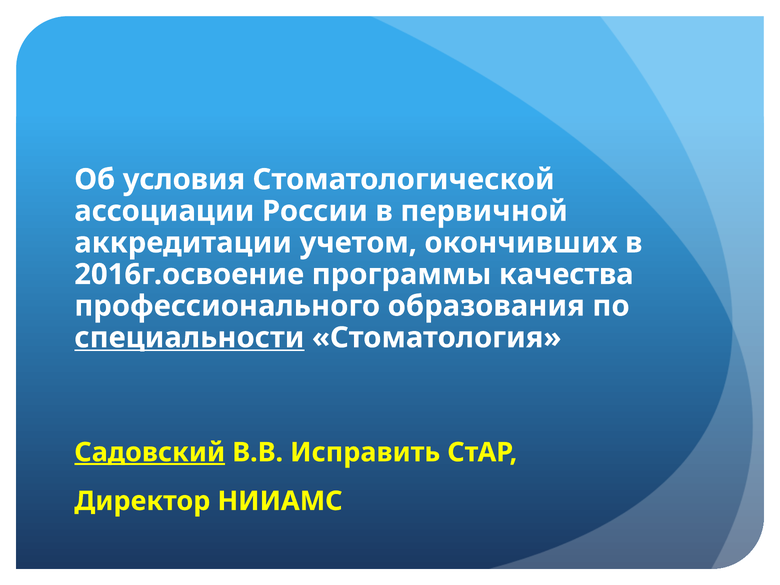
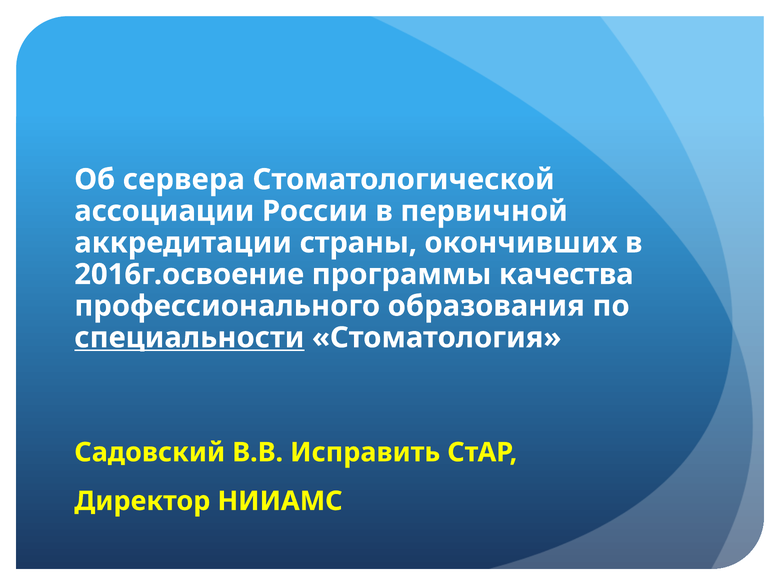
условия: условия -> сервера (184, 180)
учетом: учетом -> страны (358, 243)
Садовский underline: present -> none (150, 452)
